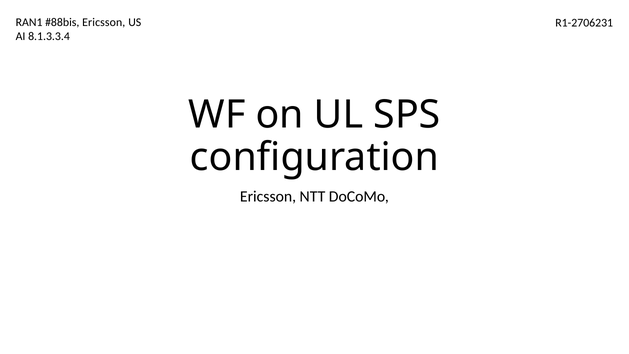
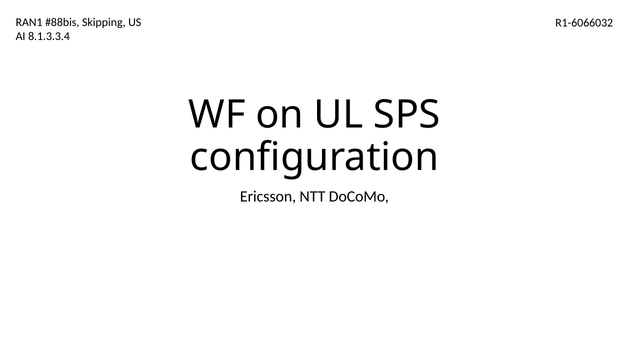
Ericsson: Ericsson -> Skipping (104, 22)
R1-2706231: R1-2706231 -> R1-6066032 (584, 23)
